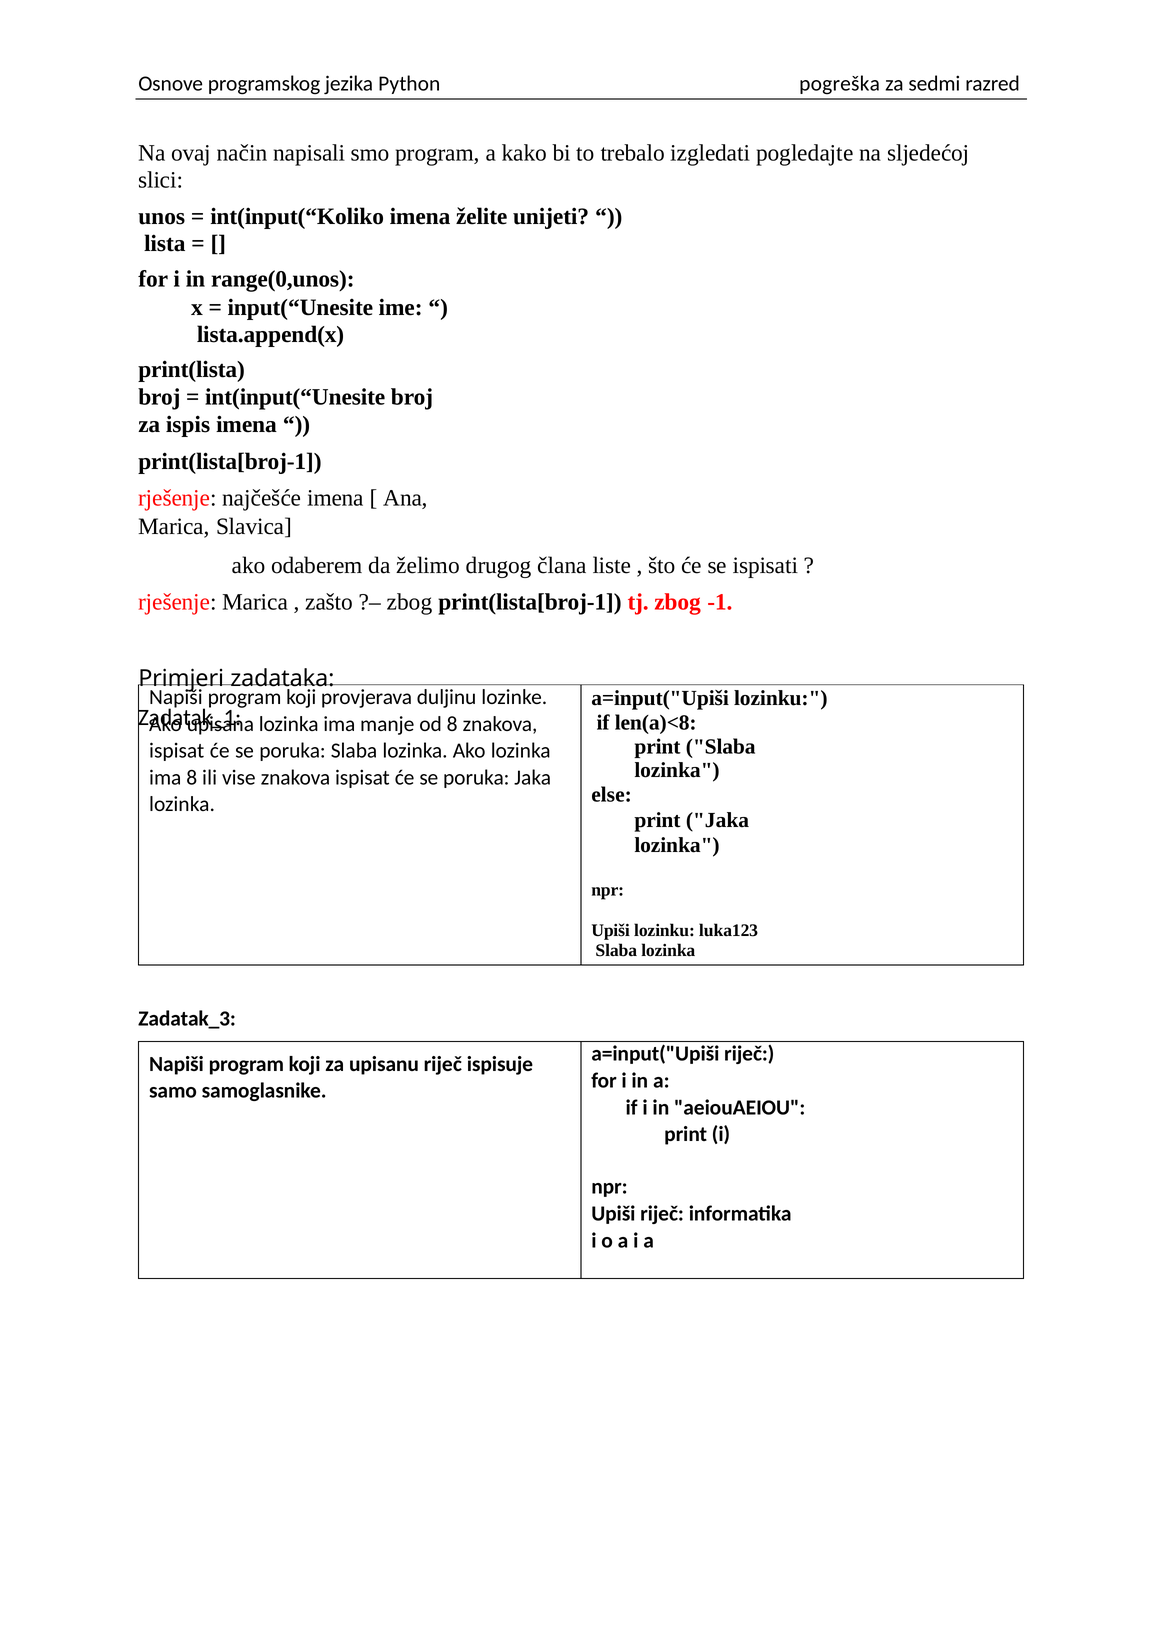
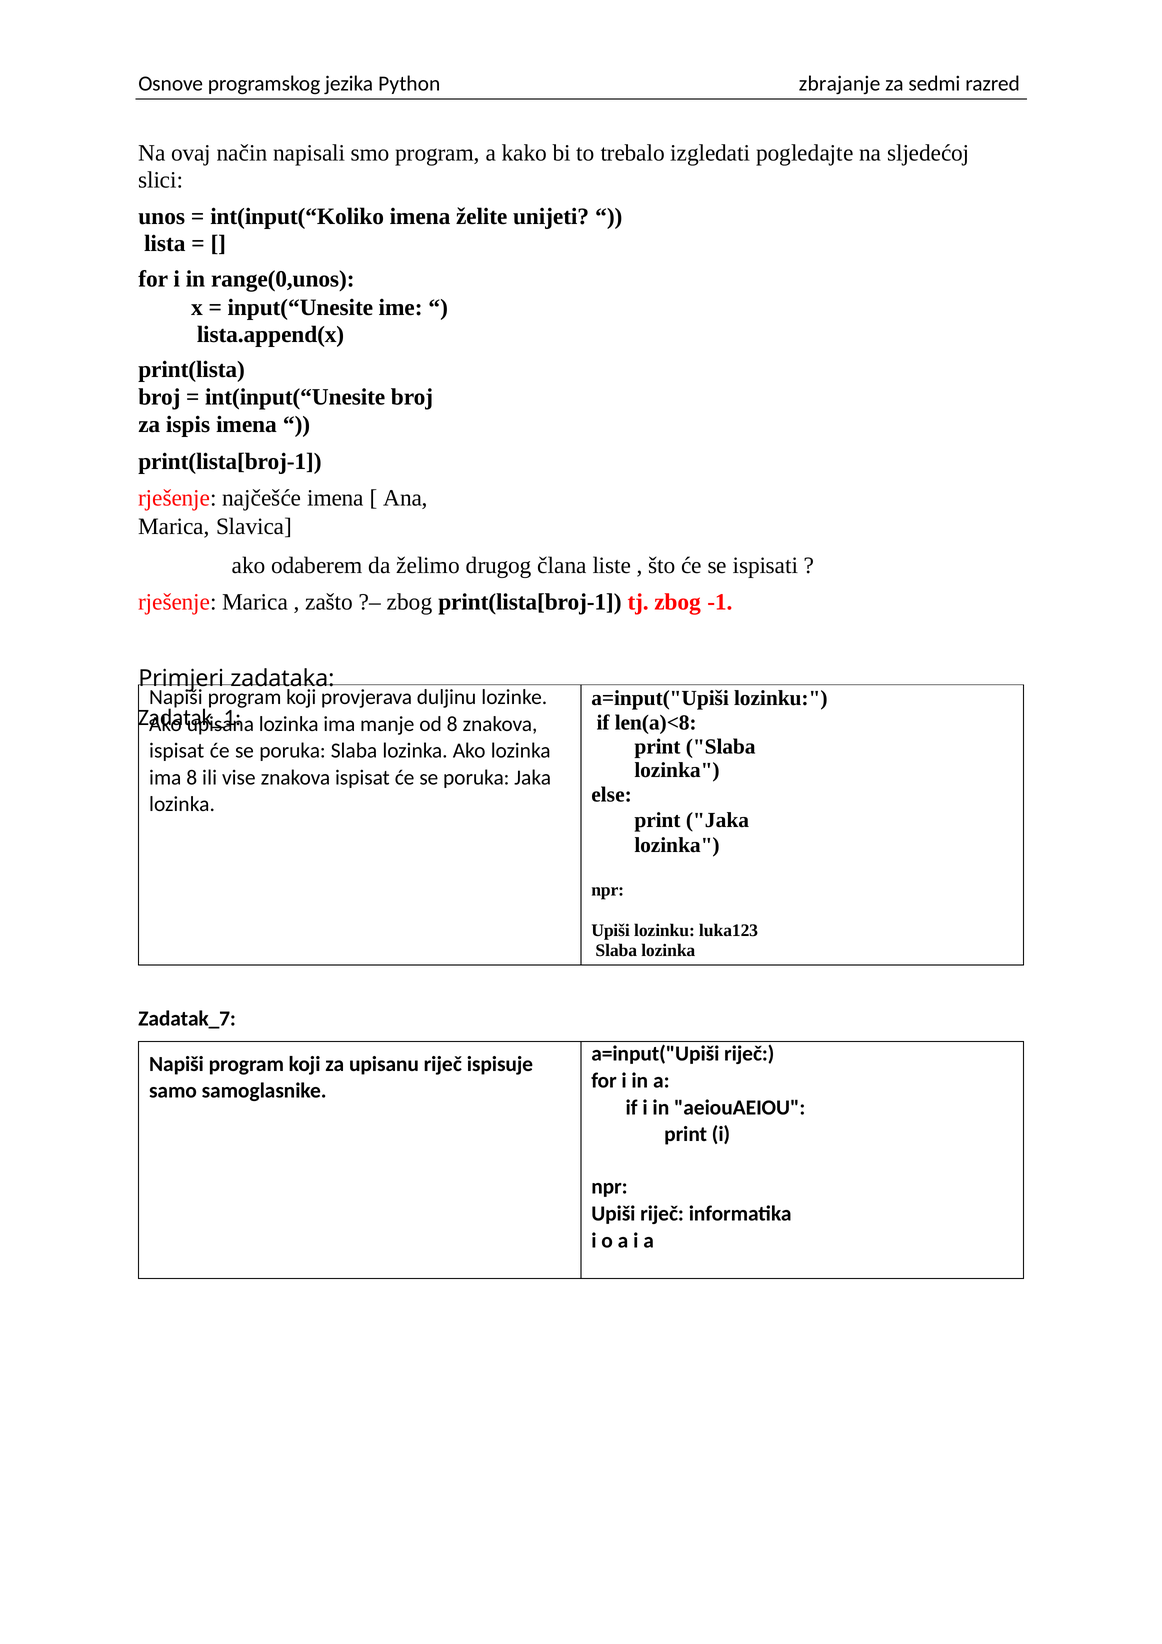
pogreška: pogreška -> zbrajanje (840, 84)
Zadatak_3: Zadatak_3 -> Zadatak_7 (187, 1019)
